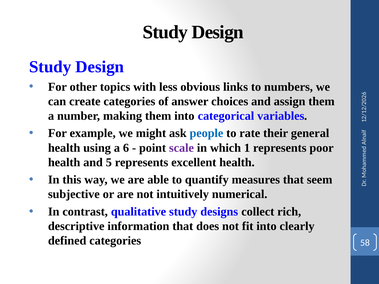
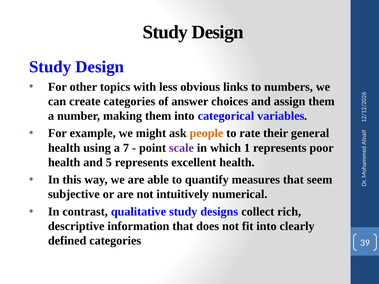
people colour: blue -> orange (206, 133)
a 6: 6 -> 7 (126, 148)
58: 58 -> 39 (365, 243)
